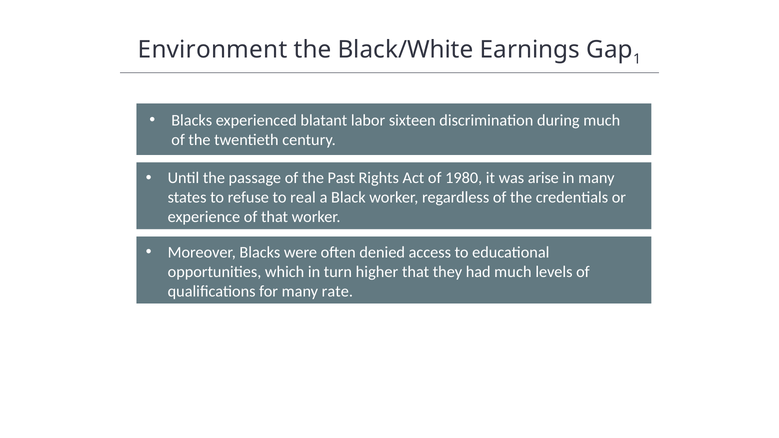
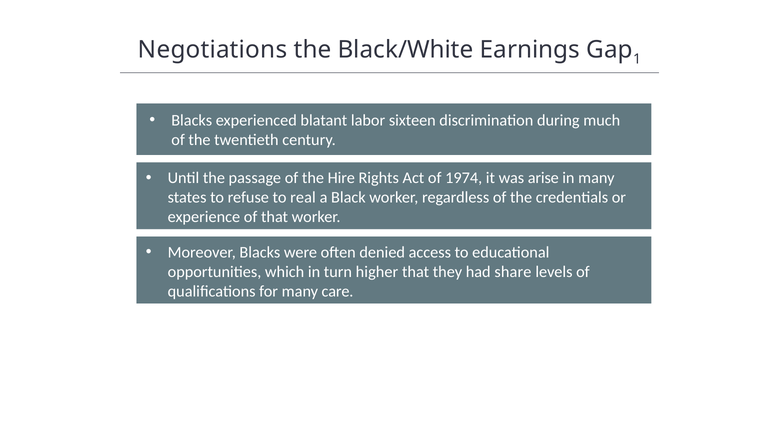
Environment: Environment -> Negotiations (213, 50)
Past: Past -> Hire (341, 178)
1980: 1980 -> 1974 (464, 178)
had much: much -> share (513, 272)
rate: rate -> care (338, 291)
